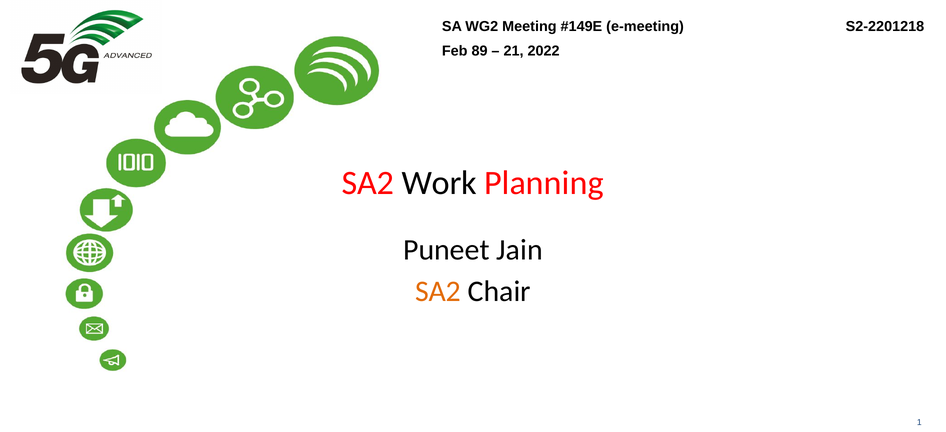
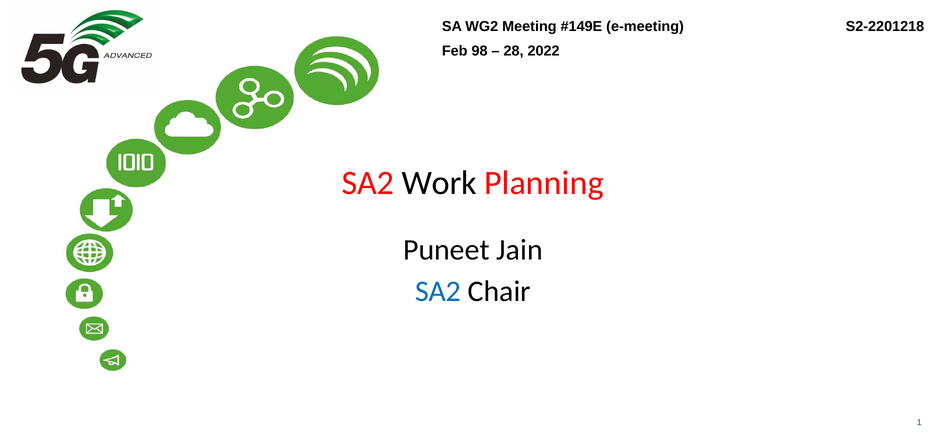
89: 89 -> 98 (480, 51)
21: 21 -> 28 (514, 51)
SA2 colour: orange -> blue (438, 292)
